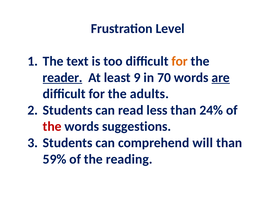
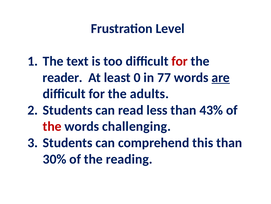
for colour: orange -> red (180, 61)
reader underline: present -> none (63, 77)
9: 9 -> 0 (137, 77)
70: 70 -> 77 (164, 77)
24%: 24% -> 43% (211, 110)
suggestions: suggestions -> challenging (137, 126)
will: will -> this (203, 142)
59%: 59% -> 30% (55, 159)
